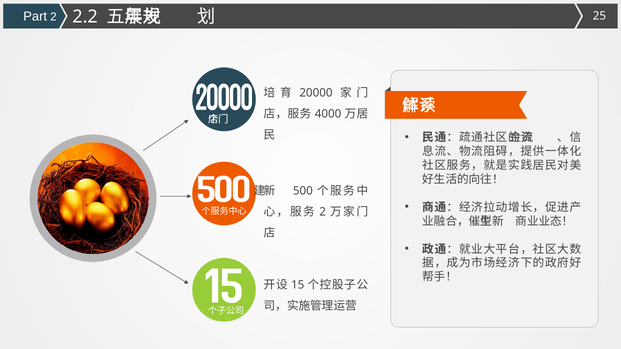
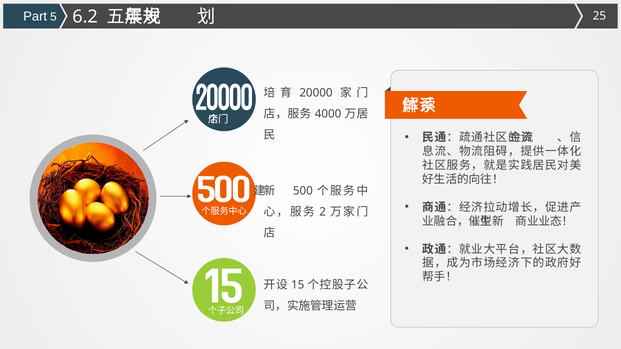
Part 2: 2 -> 5 (53, 17)
2.2: 2.2 -> 6.2 (85, 17)
